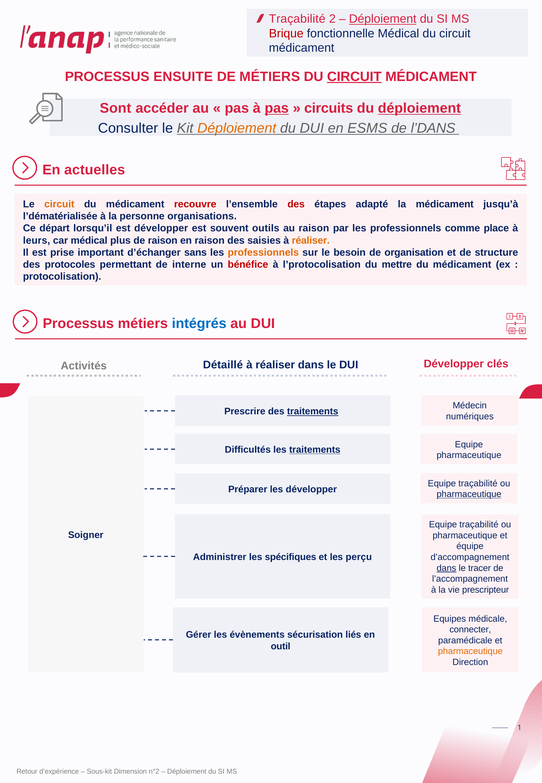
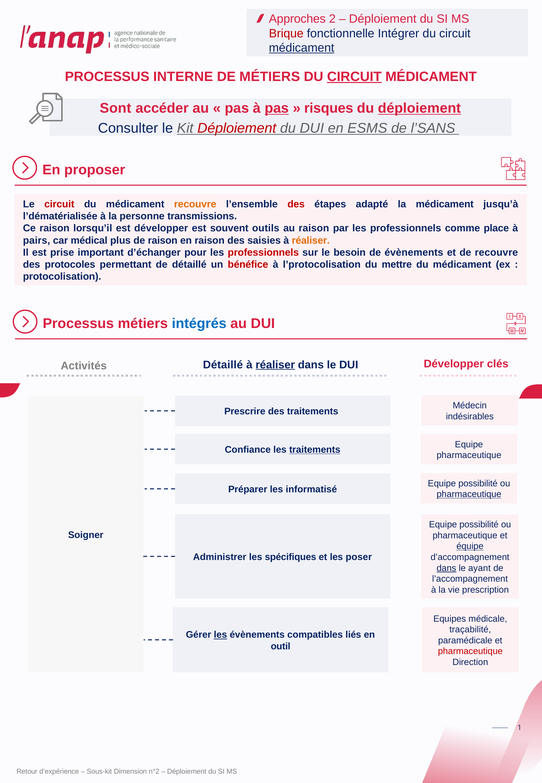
Traçabilité: Traçabilité -> Approches (297, 19)
Déploiement underline: present -> none (383, 19)
fonctionnelle Médical: Médical -> Intégrer (399, 33)
médicament underline: none -> present (302, 48)
ENSUITE: ENSUITE -> INTERNE (183, 77)
circuits: circuits -> risques (329, 108)
Déploiement colour: orange -> red (237, 128)
l’DANS: l’DANS -> l’SANS (433, 128)
actuelles: actuelles -> proposer (95, 170)
circuit colour: orange -> red (59, 204)
recouvre colour: red -> orange (195, 204)
organisations: organisations -> transmissions (202, 216)
Ce départ: départ -> raison (55, 228)
leurs: leurs -> pairs (37, 240)
sans: sans -> pour (195, 252)
professionnels colour: orange -> red (263, 252)
de organisation: organisation -> évènements (414, 252)
de structure: structure -> recouvre (496, 252)
de interne: interne -> détaillé (189, 264)
réaliser underline: none -> present (275, 365)
traitements underline: present -> none (313, 411)
numériques: numériques -> indésirables (470, 416)
Difficultés: Difficultés -> Confiance (248, 450)
traçabilité: traçabilité -> possibilité (478, 483)
les développer: développer -> informatisé (311, 489)
traçabilité: traçabilité -> possibilité (479, 524)
équipe underline: none -> present (470, 546)
perçu: perçu -> poser (359, 557)
tracer: tracer -> ayant (479, 568)
prescripteur: prescripteur -> prescription (486, 590)
connecter: connecter -> traçabilité (470, 630)
les underline: none -> present (220, 635)
sécurisation: sécurisation -> compatibles (315, 635)
pharmaceutique colour: orange -> red (470, 651)
